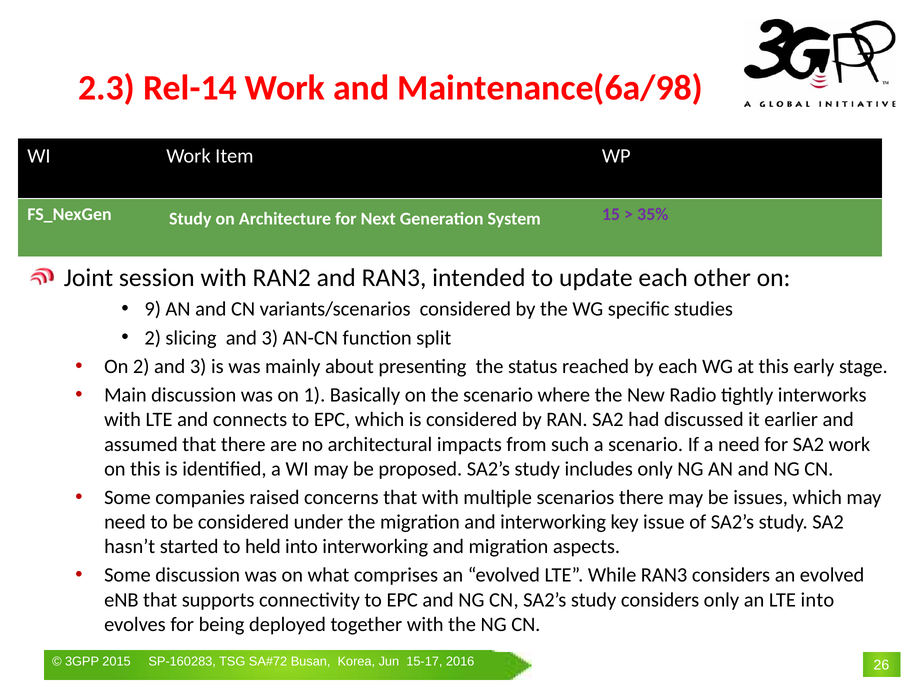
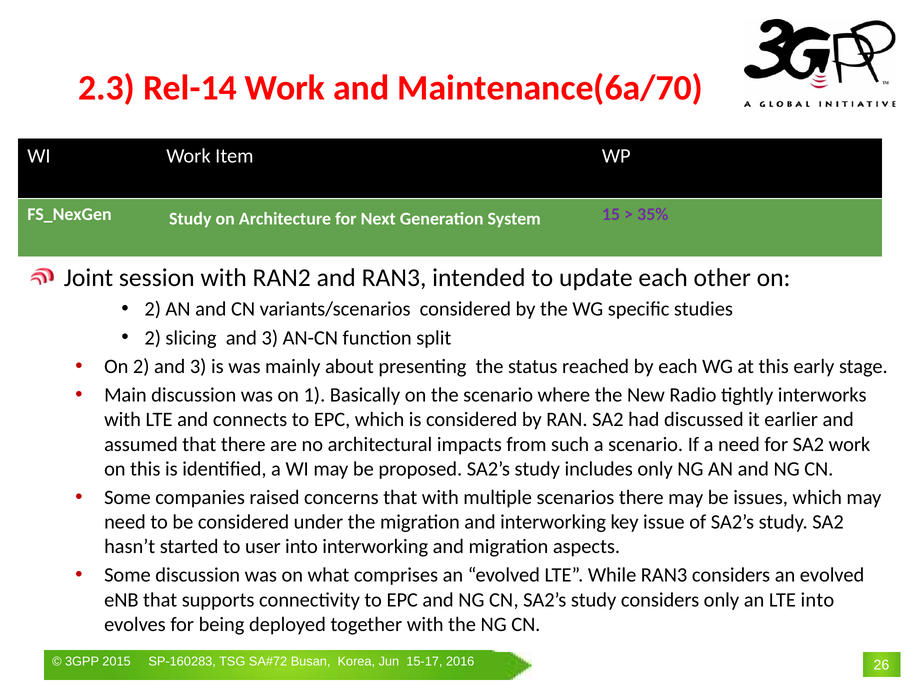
Maintenance(6a/98: Maintenance(6a/98 -> Maintenance(6a/70 (550, 88)
9: 9 -> 2 (153, 309)
held: held -> user (263, 547)
